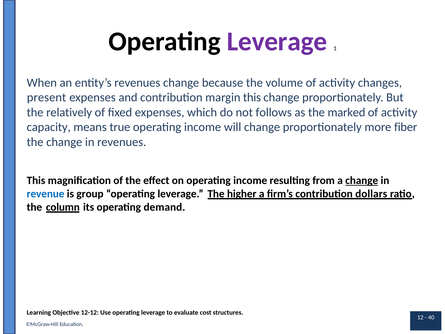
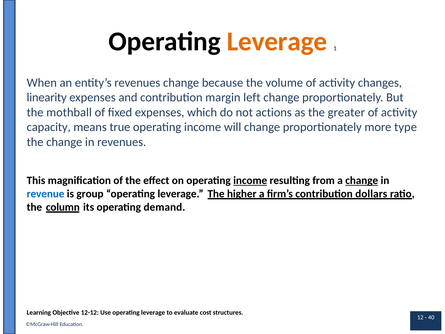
Leverage colour: purple -> orange (277, 42)
present: present -> linearity (47, 97)
margin this: this -> left (252, 97)
relatively: relatively -> mothball (69, 112)
follows: follows -> actions (274, 112)
marked: marked -> greater (346, 112)
fiber: fiber -> type (406, 127)
income underline: none -> present (250, 180)
